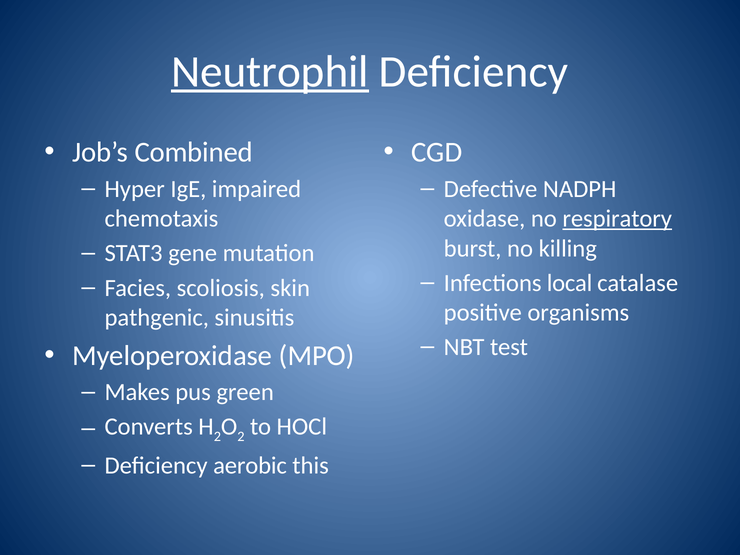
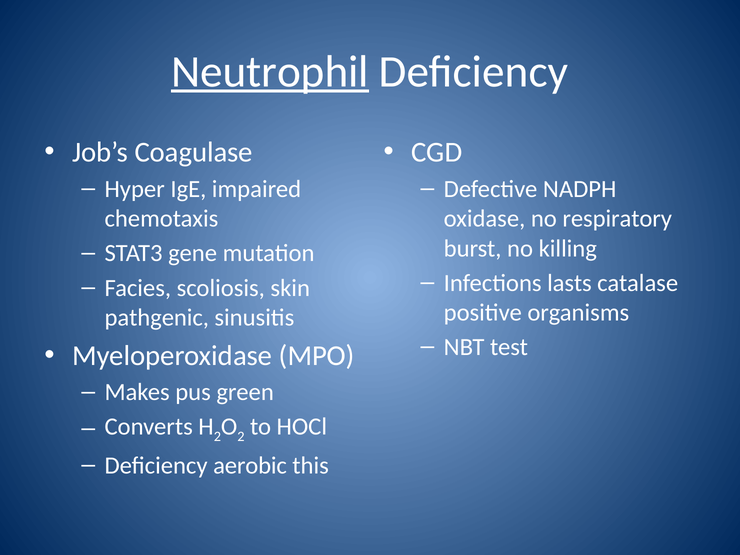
Combined: Combined -> Coagulase (194, 152)
respiratory underline: present -> none (617, 219)
local: local -> lasts (569, 283)
